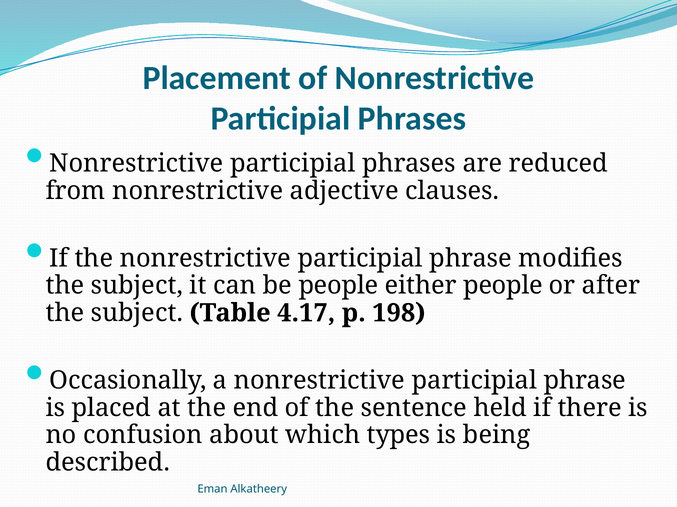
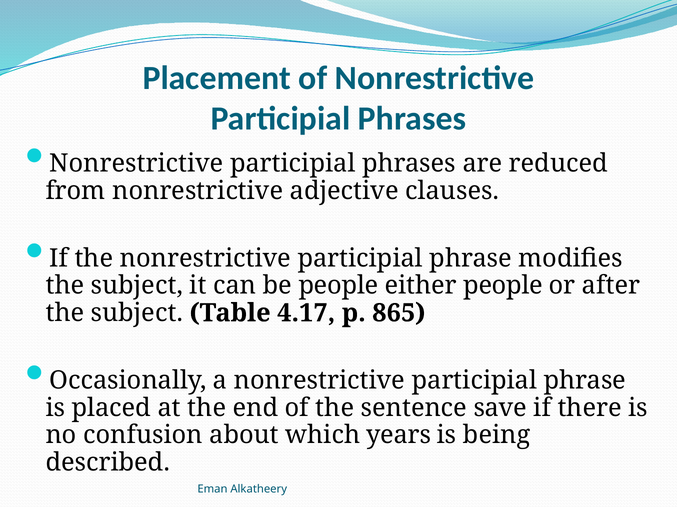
198: 198 -> 865 (399, 313)
held: held -> save (500, 408)
types: types -> years (399, 436)
